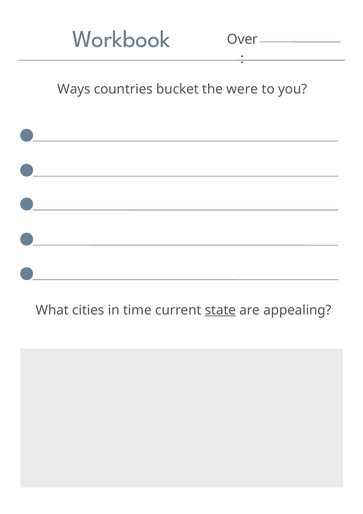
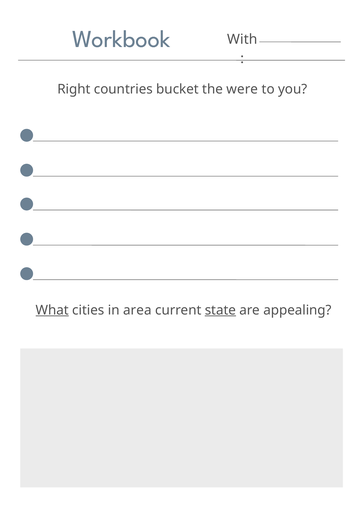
Over: Over -> With (242, 39)
Ways: Ways -> Right (74, 89)
What underline: none -> present (52, 310)
time: time -> area (137, 310)
